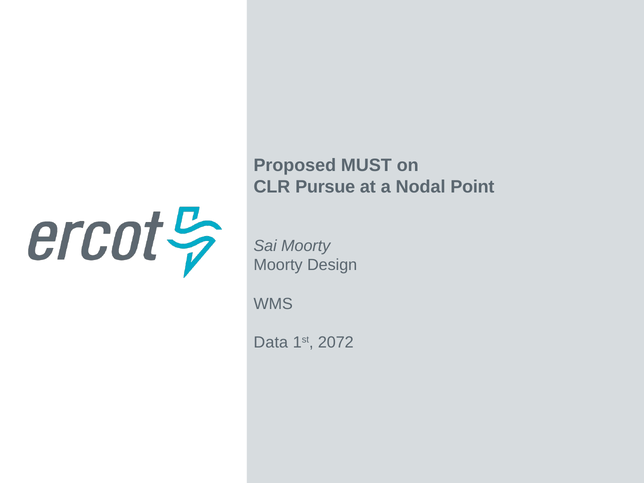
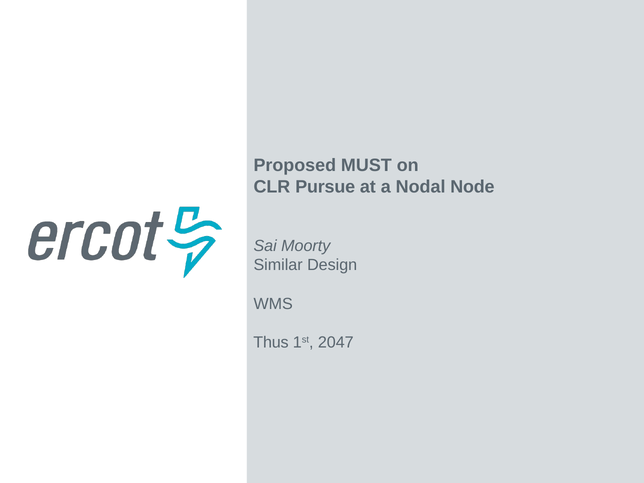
Point: Point -> Node (472, 187)
Moorty: Moorty -> Similar (278, 265)
Data: Data -> Thus (271, 342)
2072: 2072 -> 2047 (336, 342)
